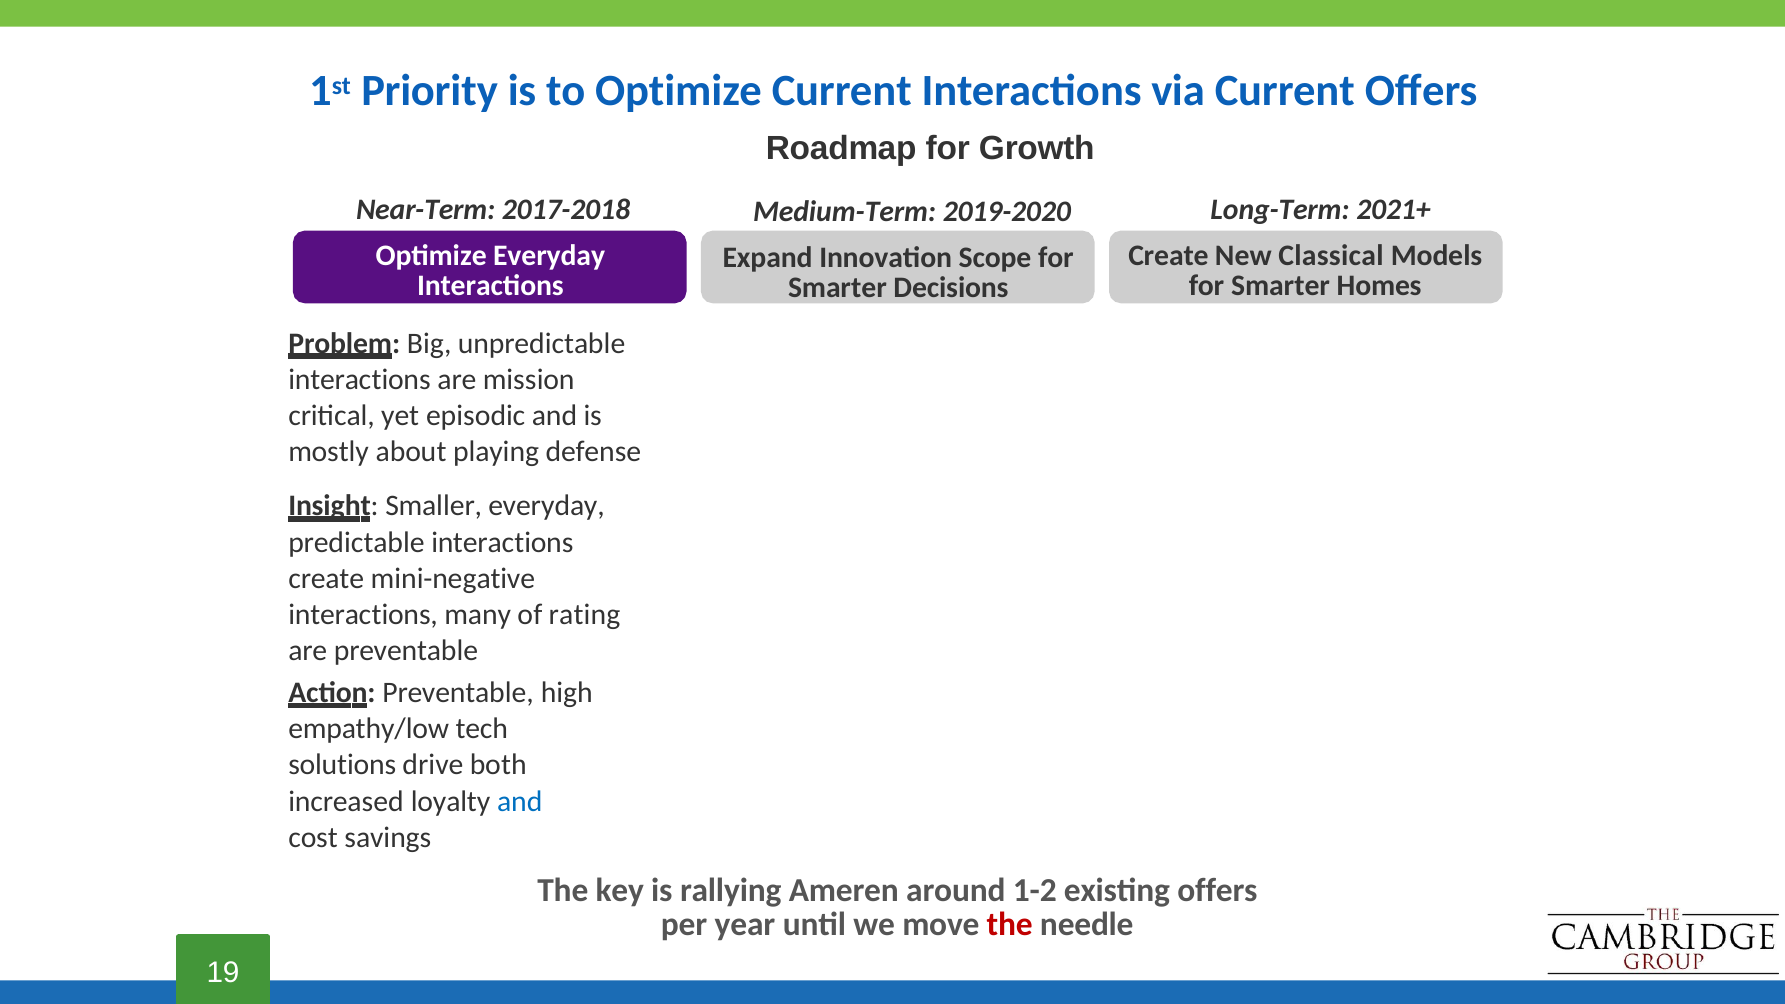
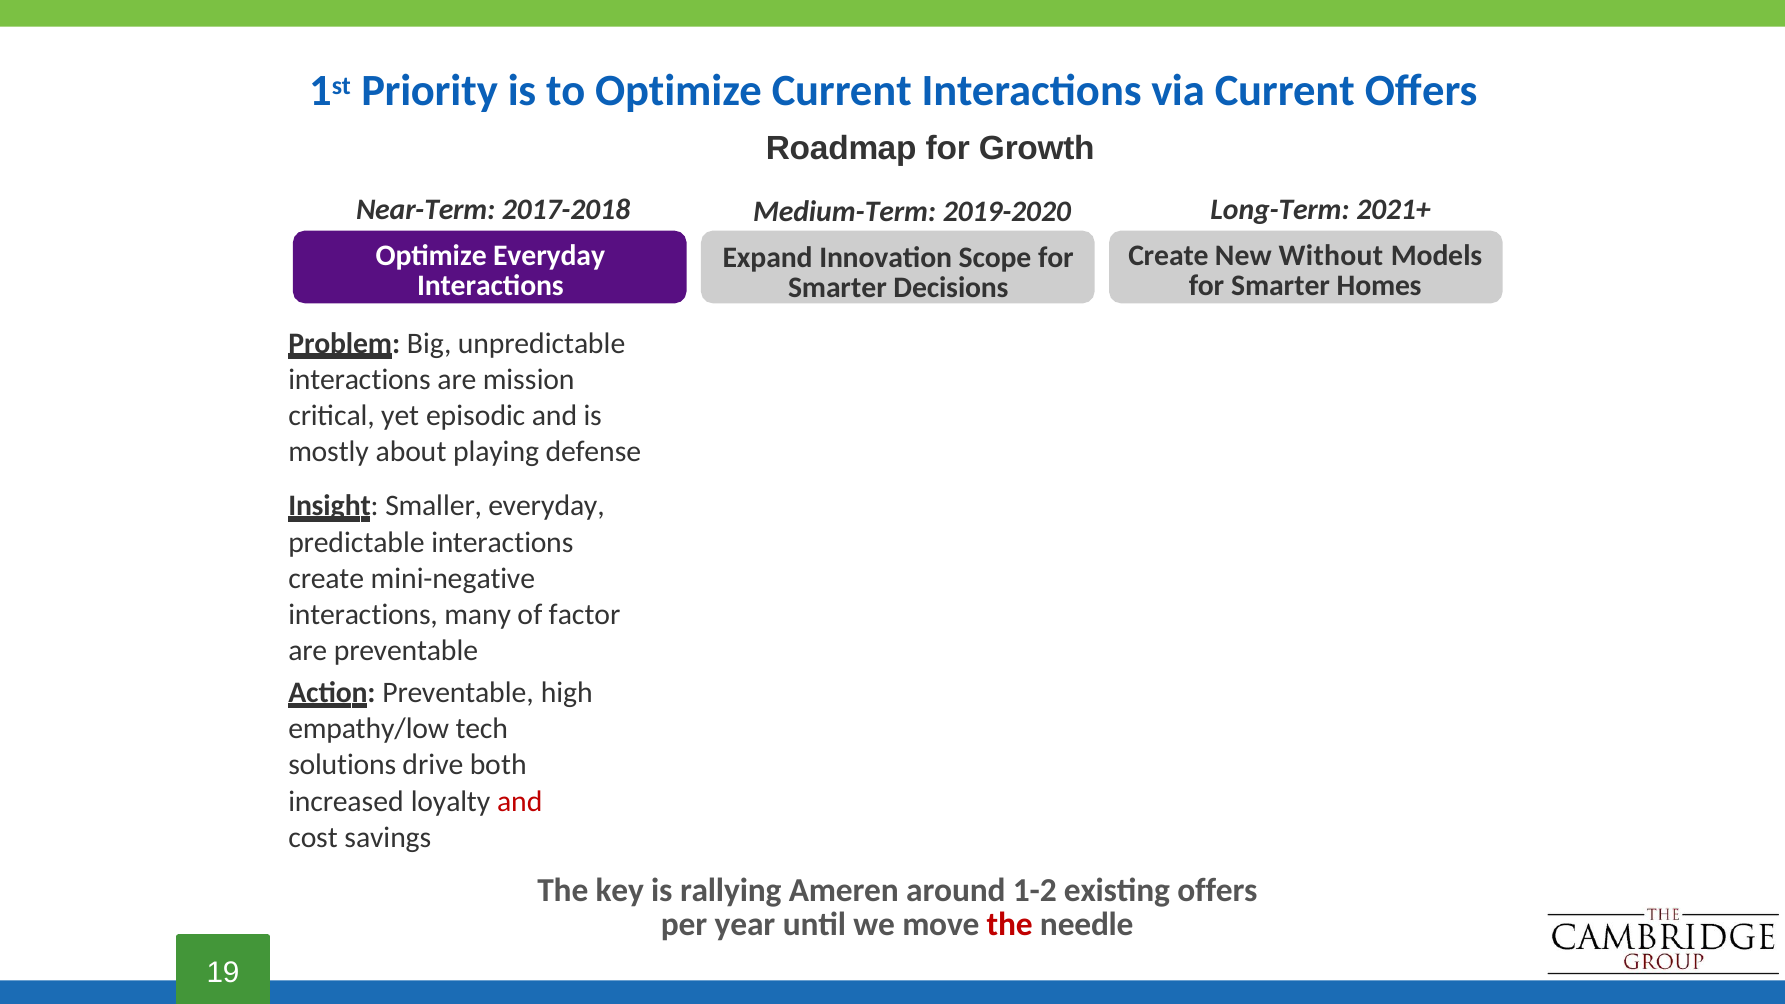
Classical: Classical -> Without (1331, 255)
rating: rating -> factor (585, 615)
and colour: blue -> red (520, 801)
